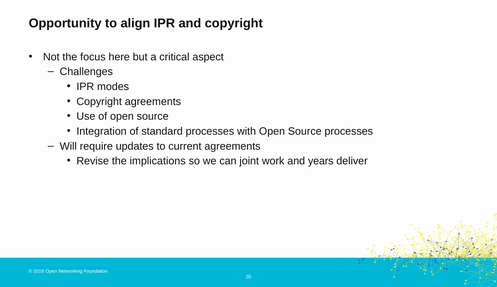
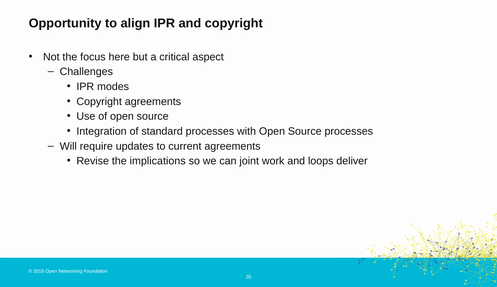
years: years -> loops (321, 161)
